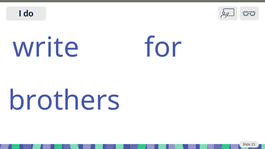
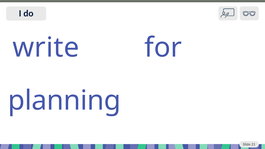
brothers: brothers -> planning (64, 101)
